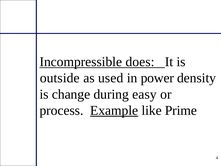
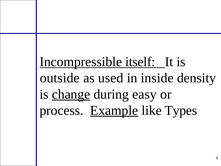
does: does -> itself (140, 62)
power: power -> inside (157, 78)
change underline: none -> present (71, 94)
Prime: Prime -> Types (181, 110)
